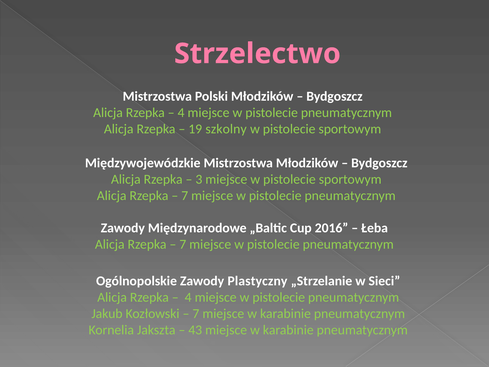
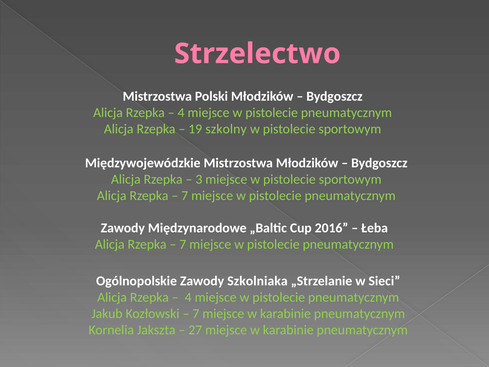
Plastyczny: Plastyczny -> Szkolniaka (257, 281)
43: 43 -> 27 (195, 330)
